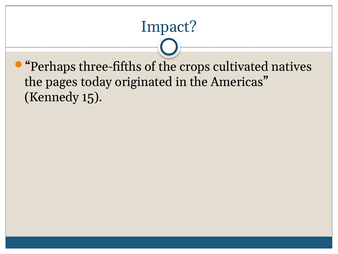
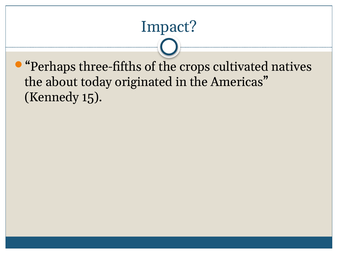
pages: pages -> about (62, 82)
